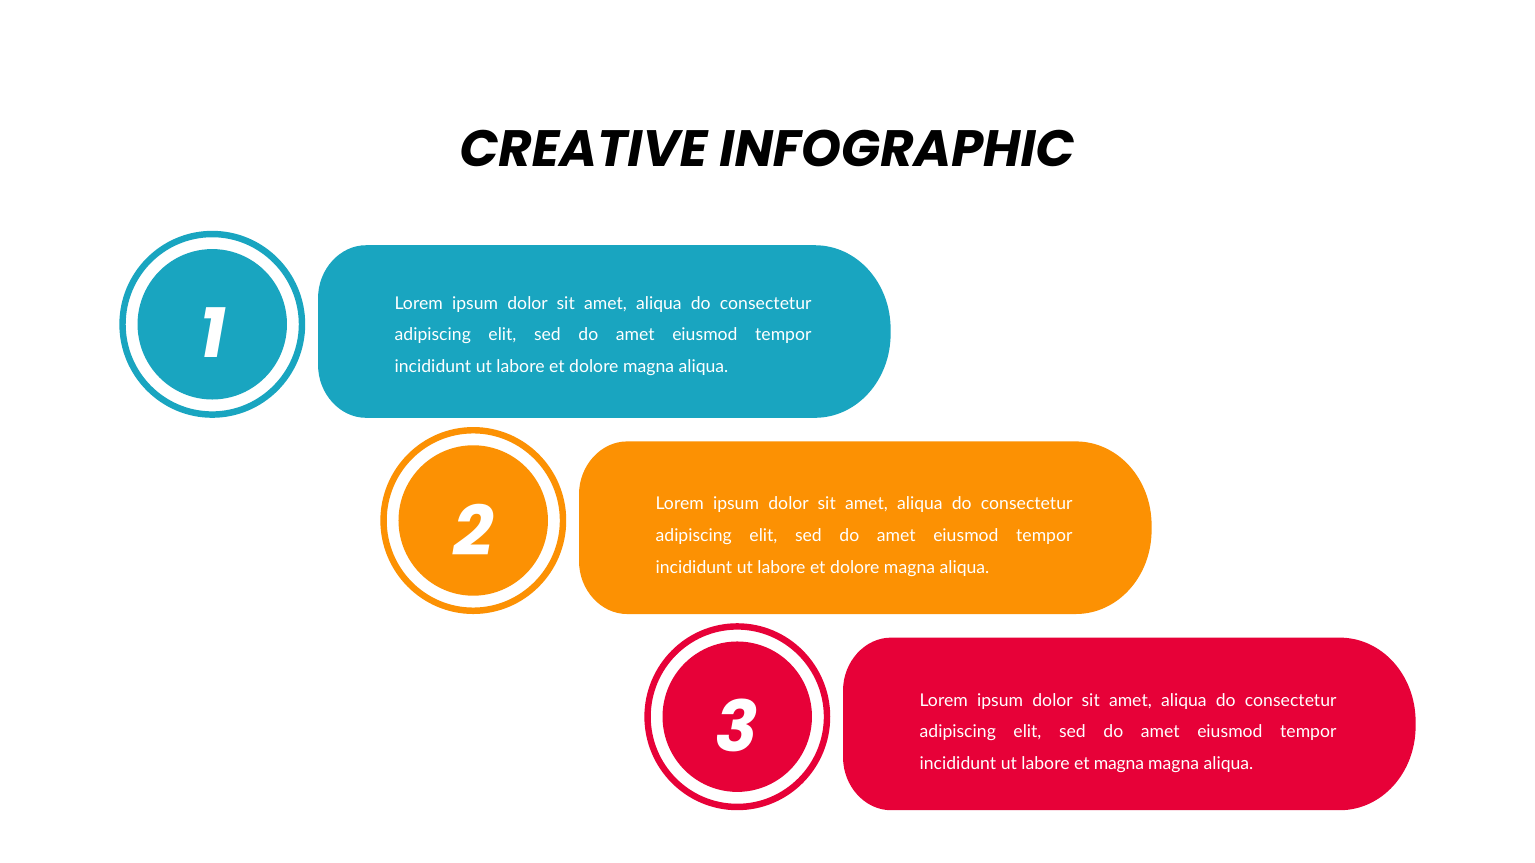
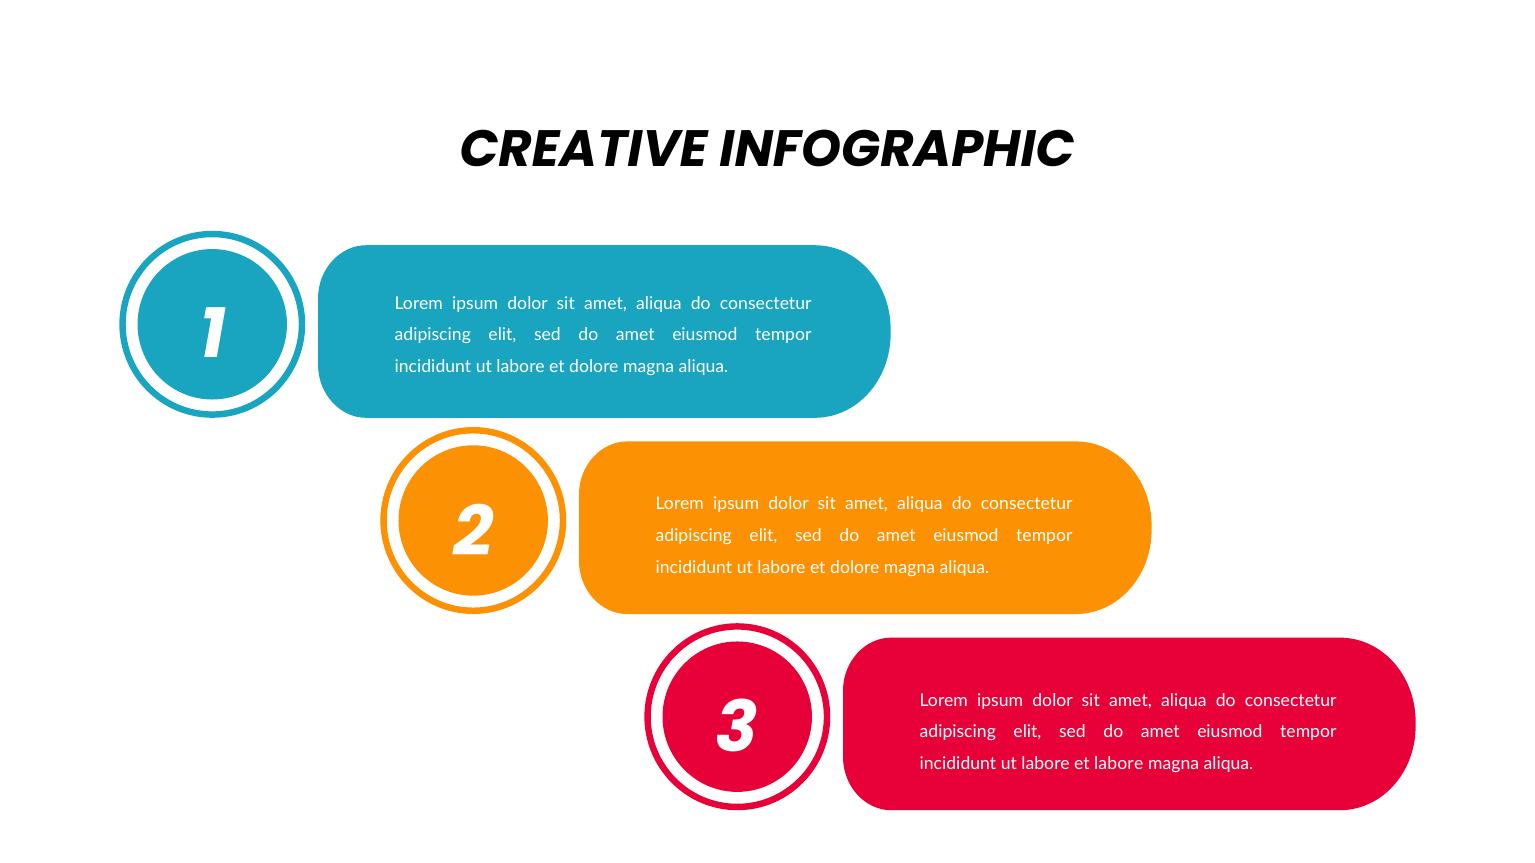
et magna: magna -> labore (1119, 764)
